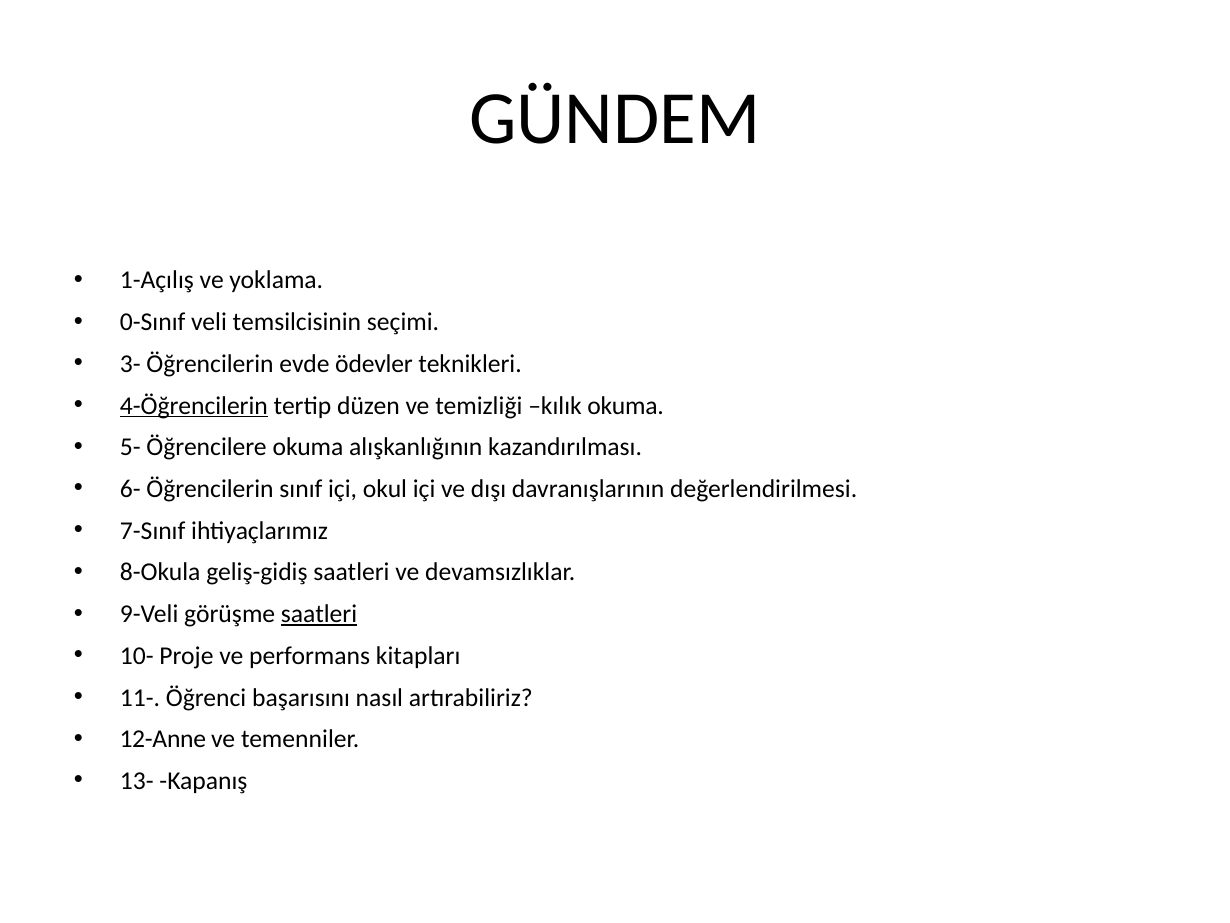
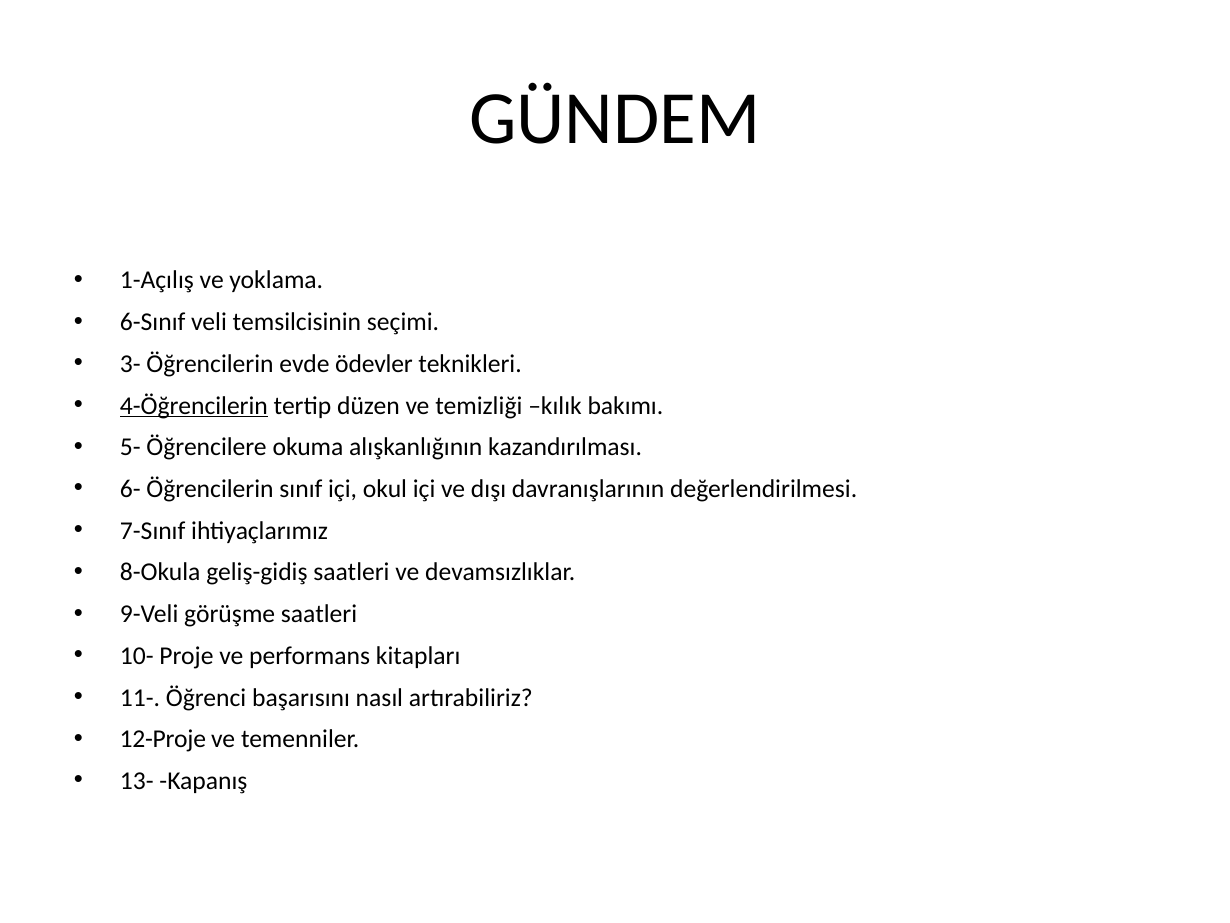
0-Sınıf: 0-Sınıf -> 6-Sınıf (153, 322)
kılık okuma: okuma -> bakımı (625, 405)
saatleri underline: present -> none (319, 614)
12-Anne: 12-Anne -> 12-Proje (163, 739)
